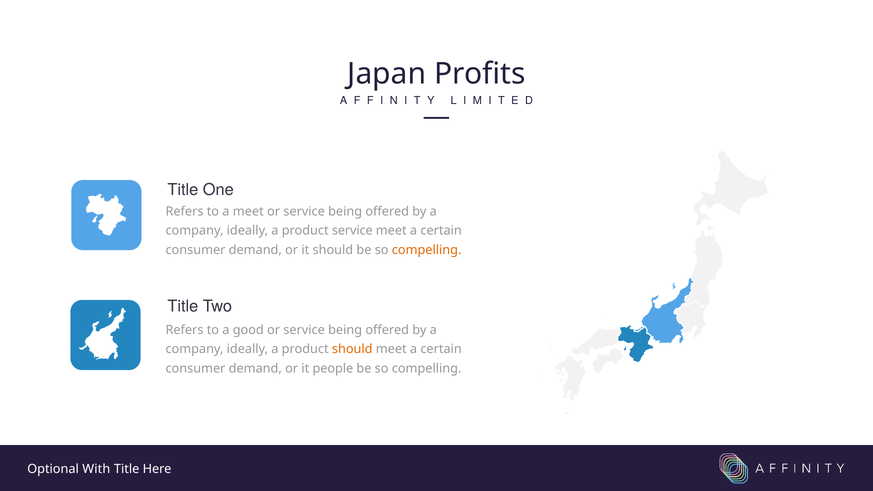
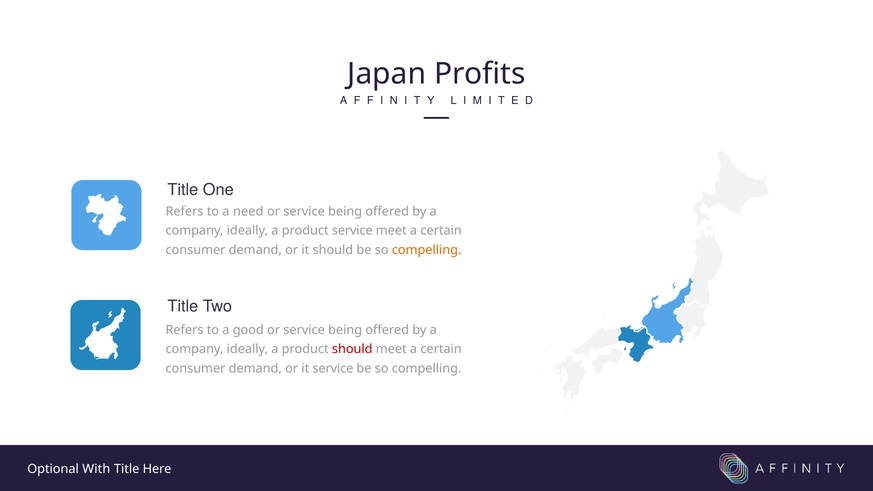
a meet: meet -> need (248, 212)
should colour: orange -> red (352, 349)
it people: people -> service (333, 369)
